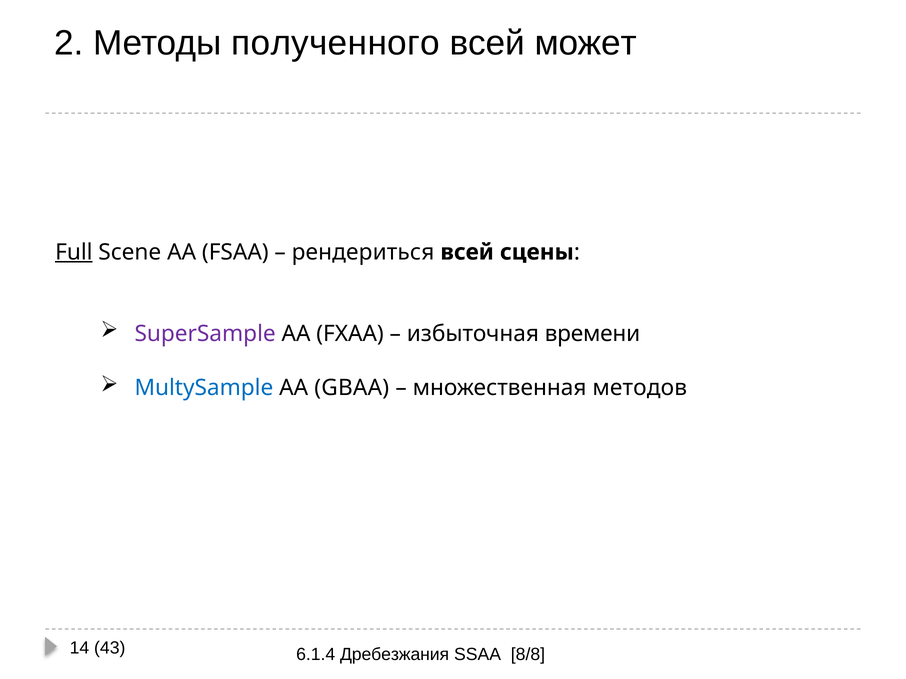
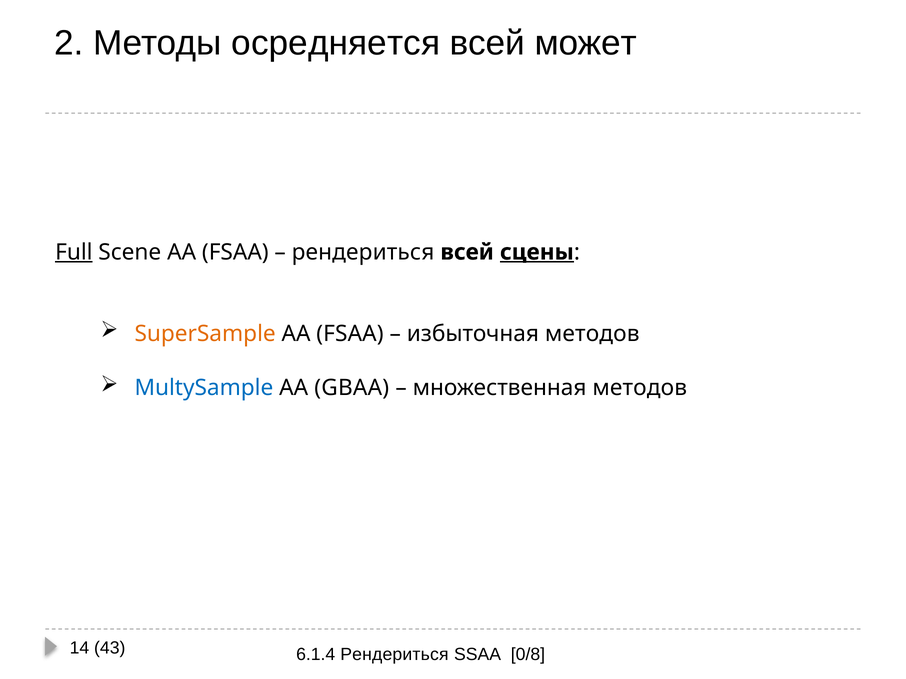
полученного: полученного -> осредняется (336, 43)
сцены underline: none -> present (537, 252)
SuperSample colour: purple -> orange (205, 334)
FXAA: FXAA -> FSAA (350, 334)
избыточная времени: времени -> методов (592, 334)
6.1.4 Дребезжания: Дребезжания -> Рендериться (394, 655)
8/8: 8/8 -> 0/8 (528, 655)
